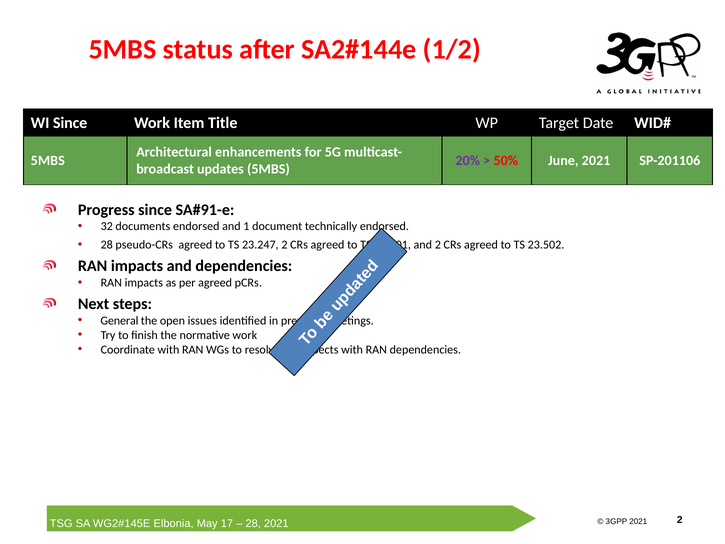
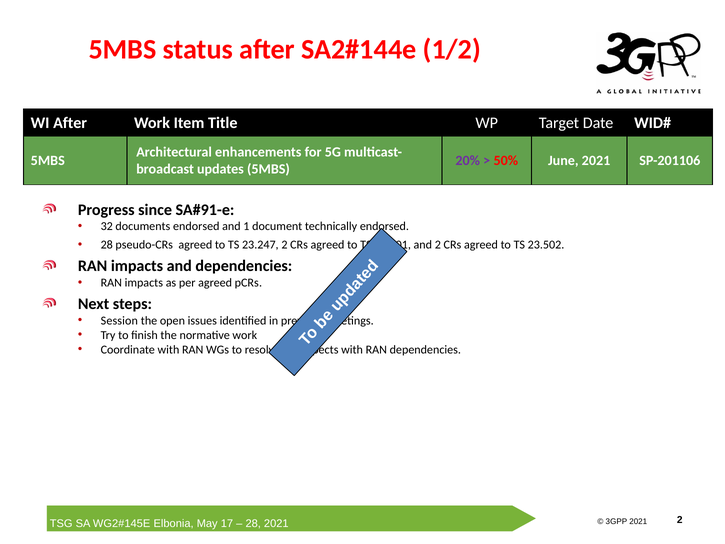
WI Since: Since -> After (70, 123)
General: General -> Session (119, 320)
